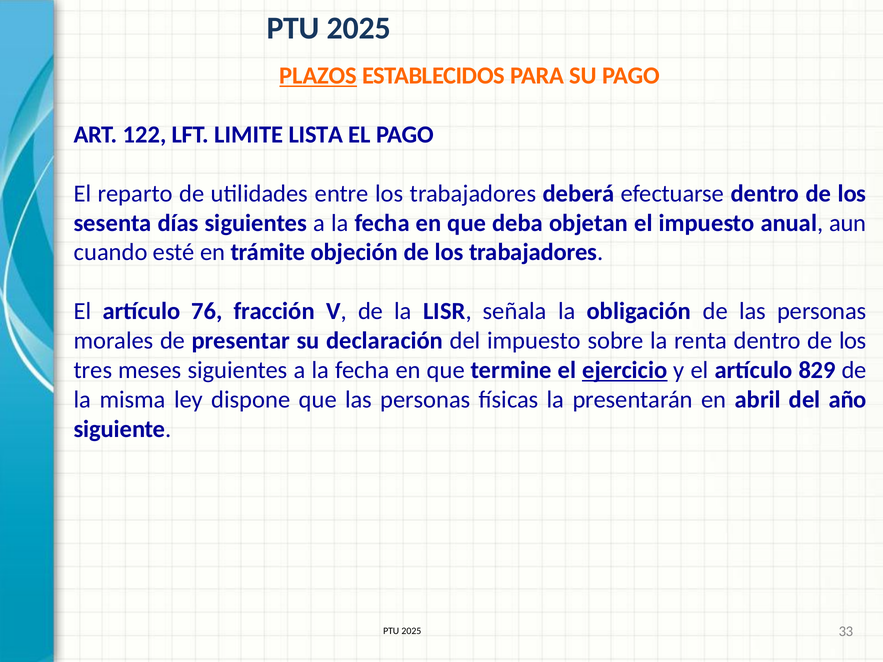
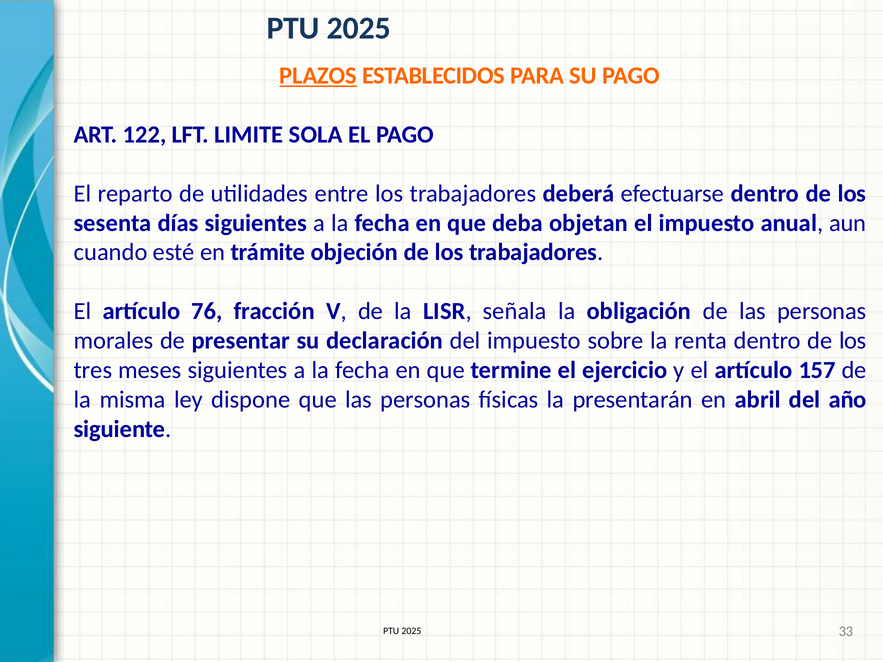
LISTA: LISTA -> SOLA (316, 135)
ejercicio underline: present -> none (625, 370)
829: 829 -> 157 (817, 370)
